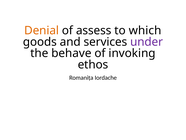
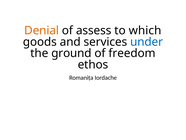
under colour: purple -> blue (147, 42)
behave: behave -> ground (71, 53)
invoking: invoking -> freedom (132, 53)
